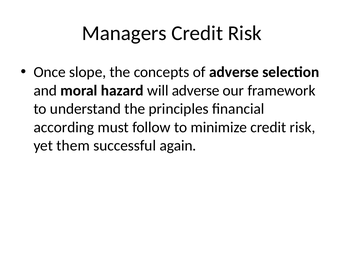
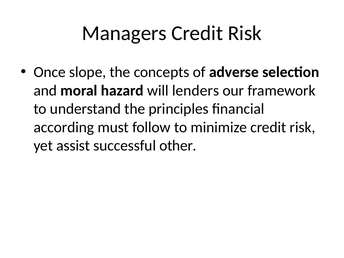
will adverse: adverse -> lenders (196, 91)
them: them -> assist (73, 146)
again: again -> other (178, 146)
